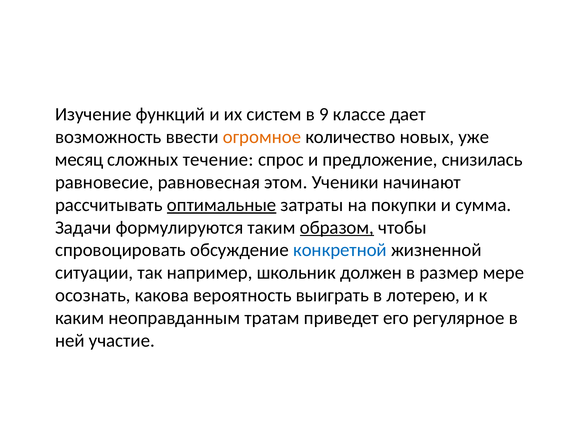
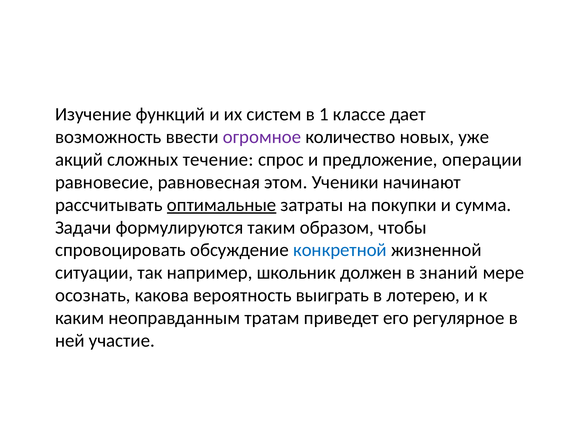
9: 9 -> 1 (324, 114)
огромное colour: orange -> purple (262, 137)
месяц: месяц -> акций (79, 160)
снизилась: снизилась -> операции (482, 160)
образом underline: present -> none (337, 227)
размер: размер -> знаний (449, 273)
